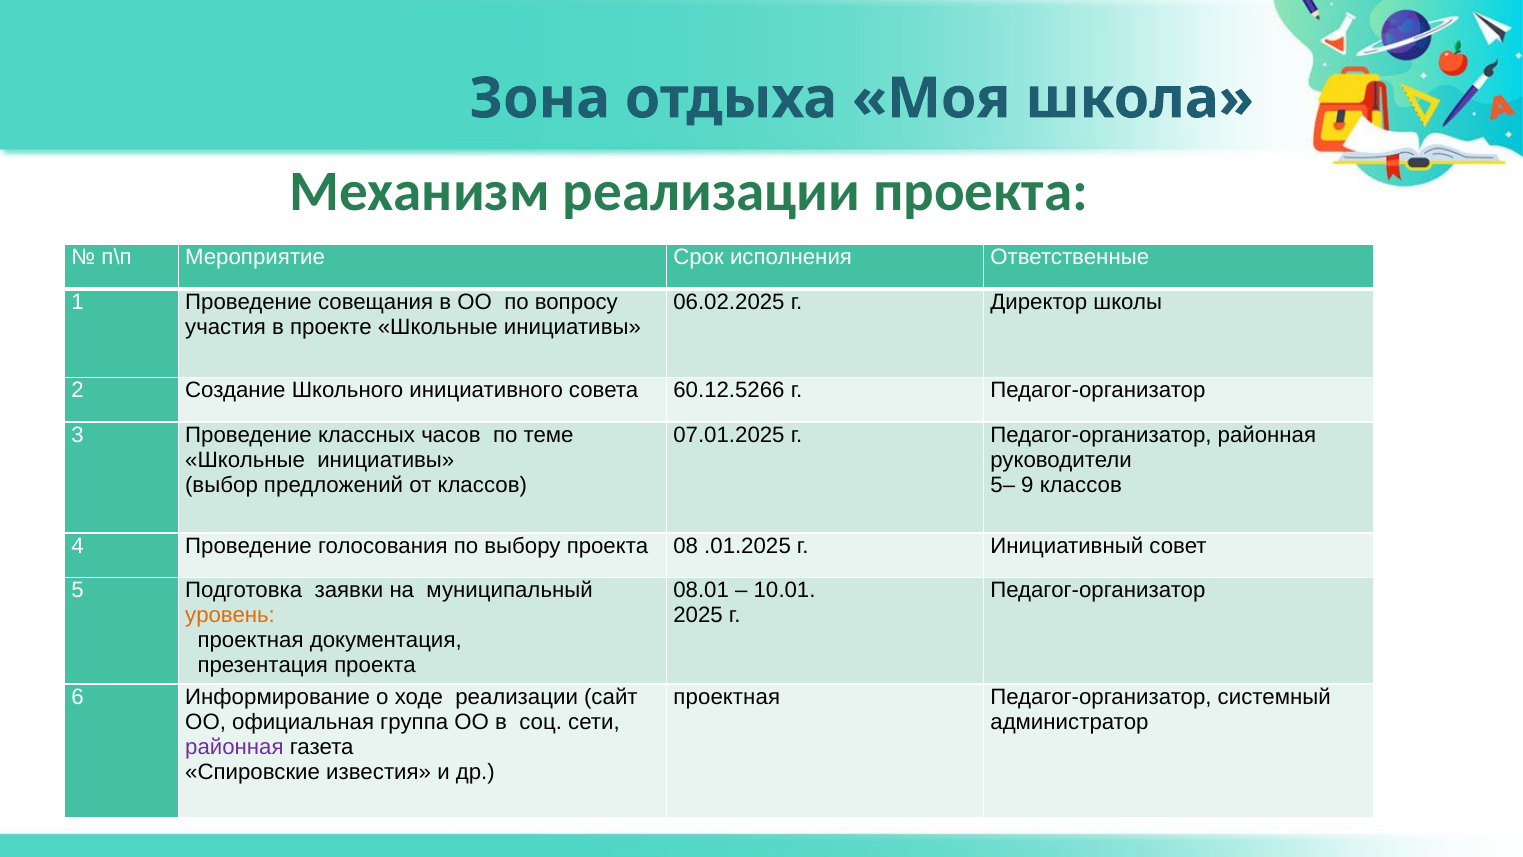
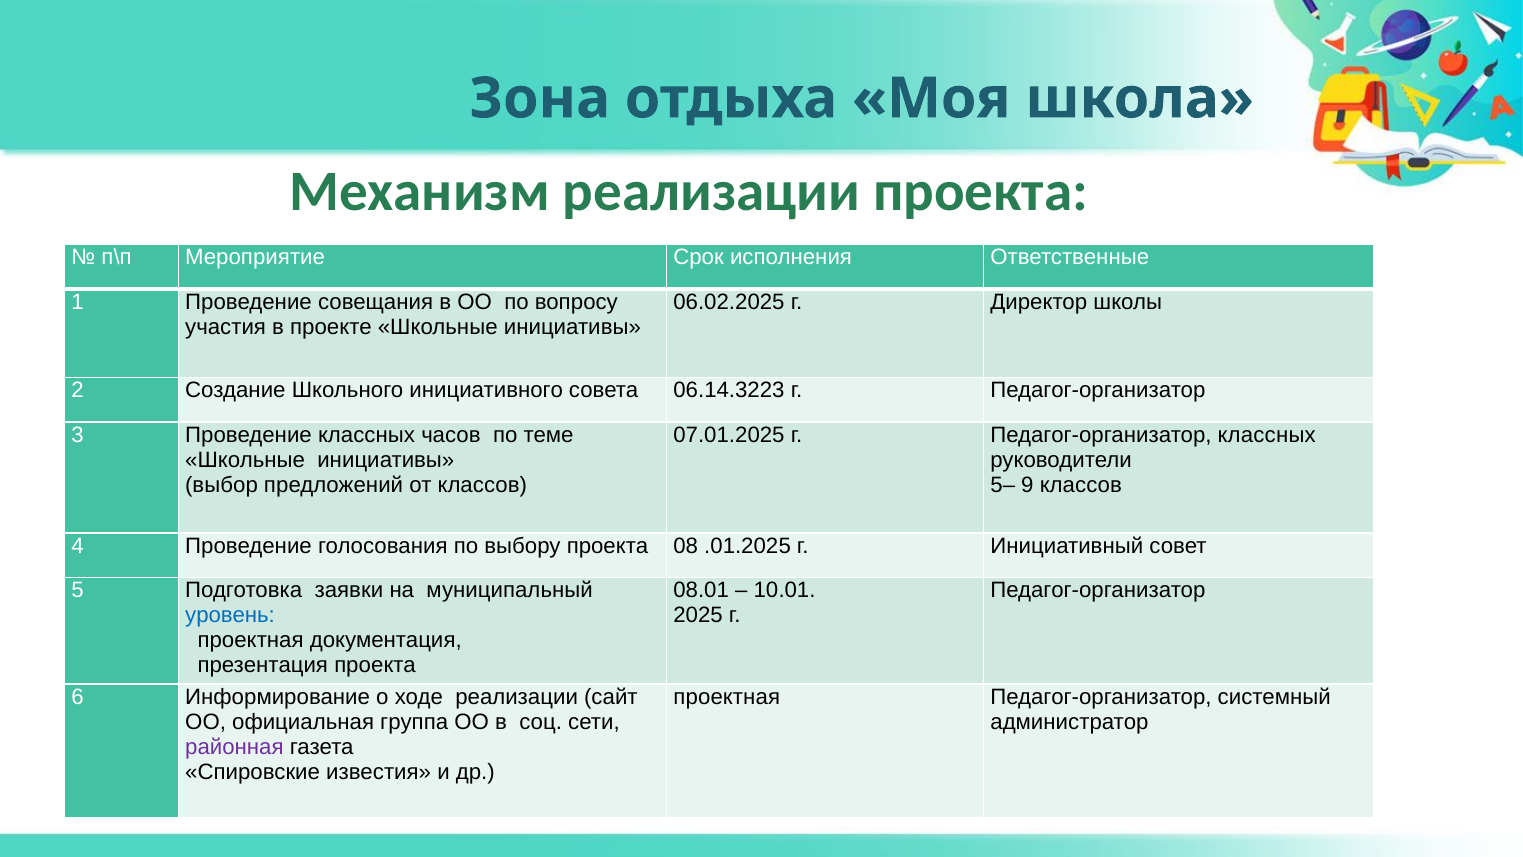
60.12.5266: 60.12.5266 -> 06.14.3223 (729, 391)
Педагог-организатор районная: районная -> классных (1267, 435)
уровень colour: orange -> blue (230, 615)
